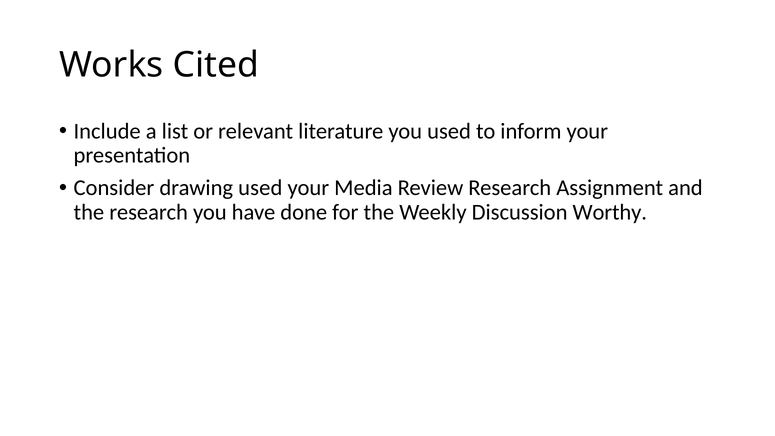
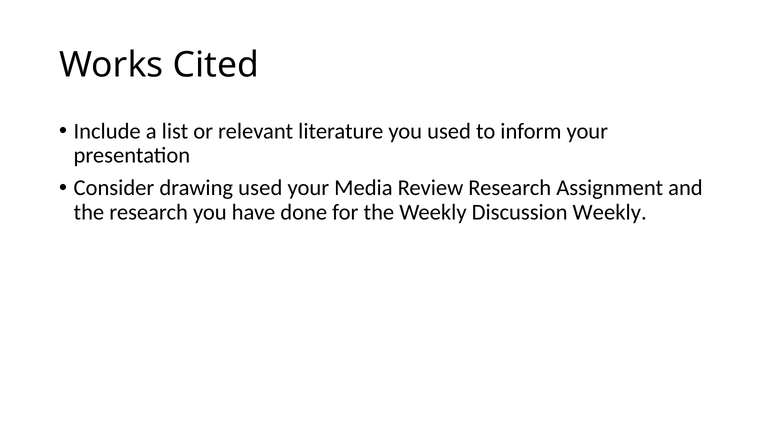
Discussion Worthy: Worthy -> Weekly (610, 212)
